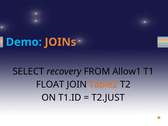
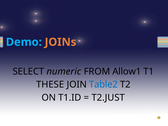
recovery: recovery -> numeric (64, 71)
FLOAT: FLOAT -> THESE (50, 85)
Table2 colour: orange -> blue (103, 85)
